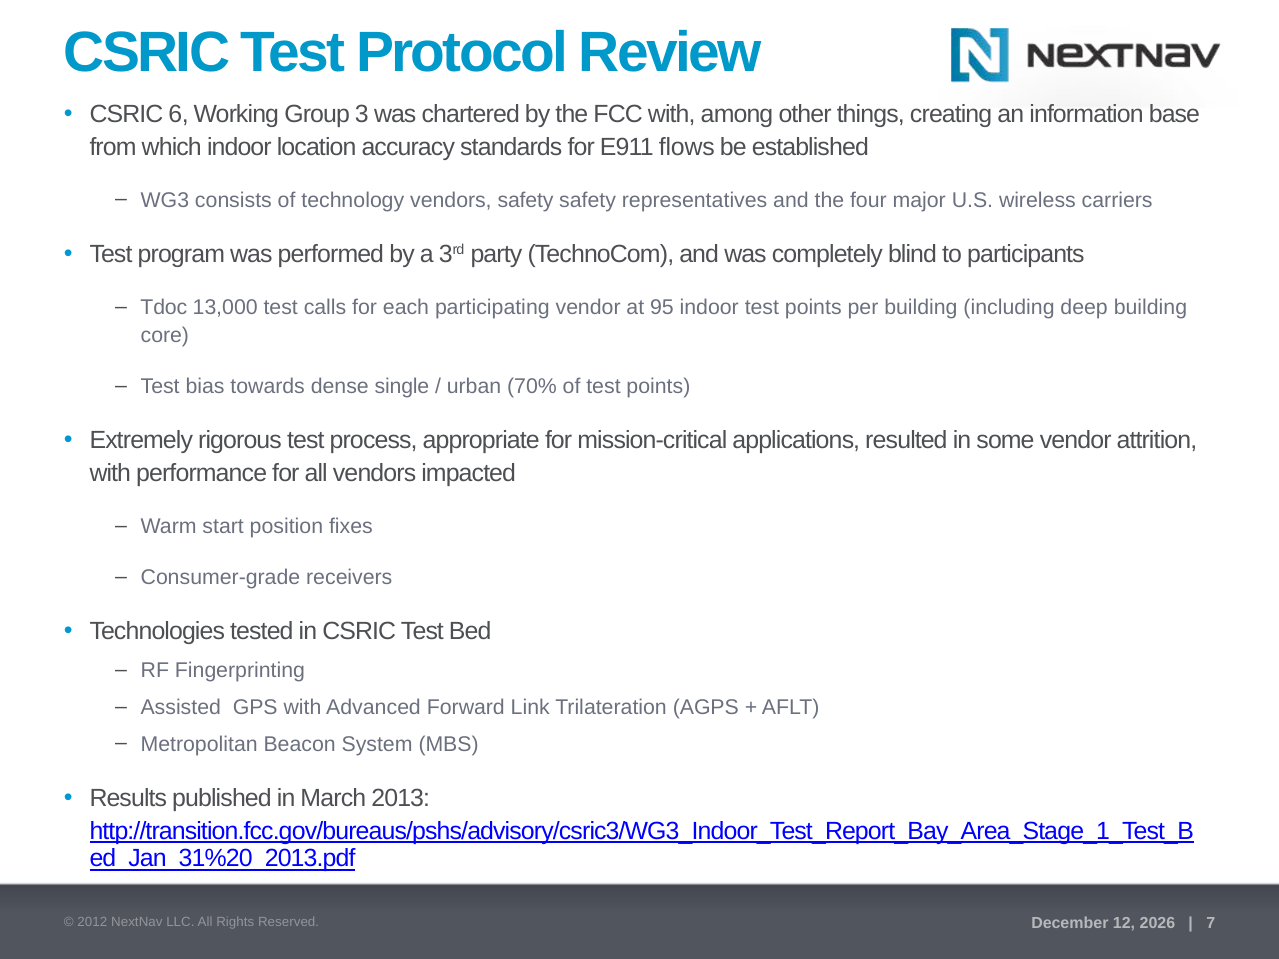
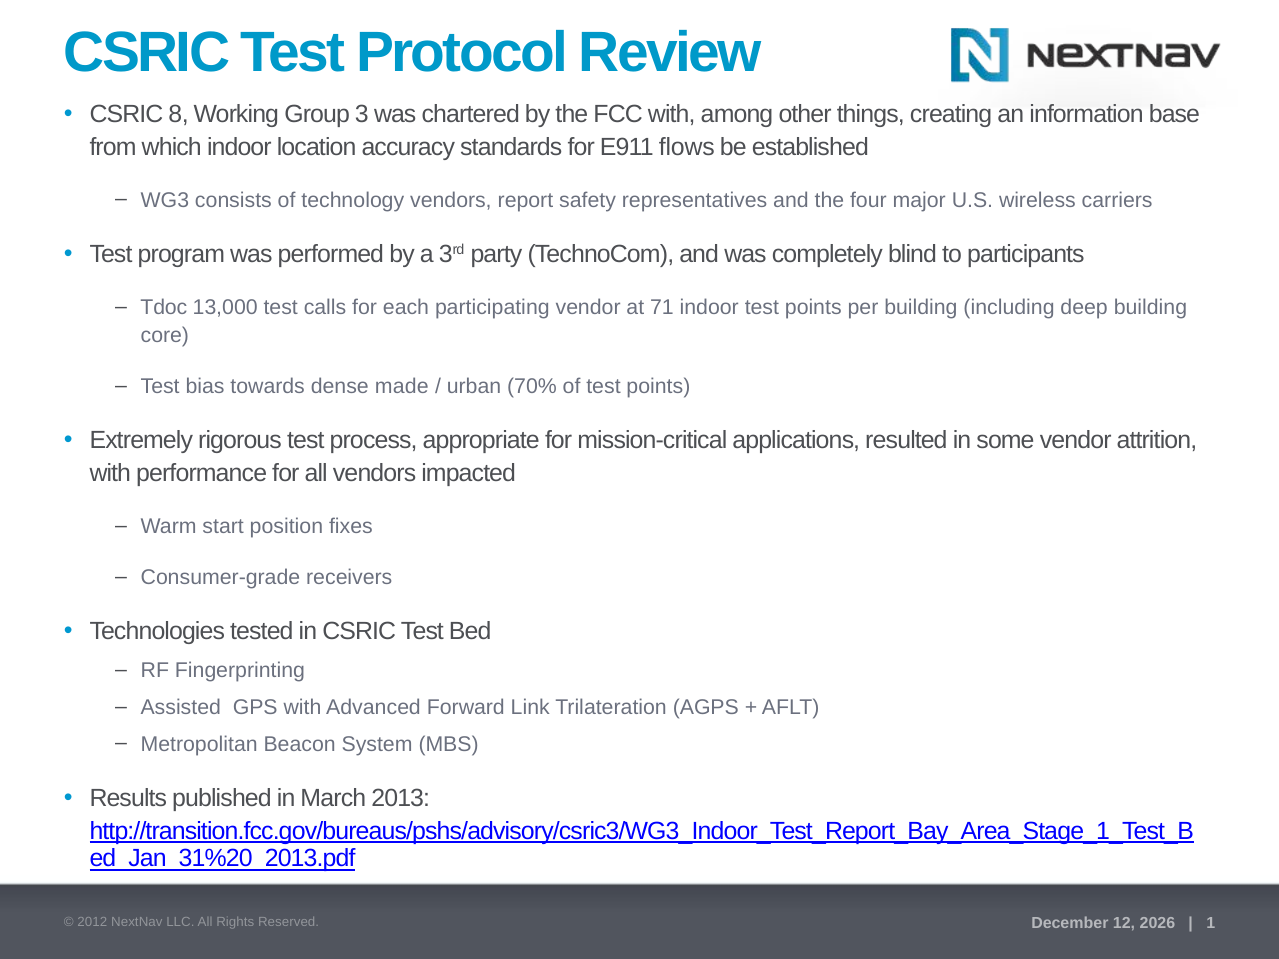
6: 6 -> 8 (179, 114)
vendors safety: safety -> report (525, 200)
95: 95 -> 71 (662, 307)
single: single -> made (402, 386)
7: 7 -> 1 (1211, 923)
